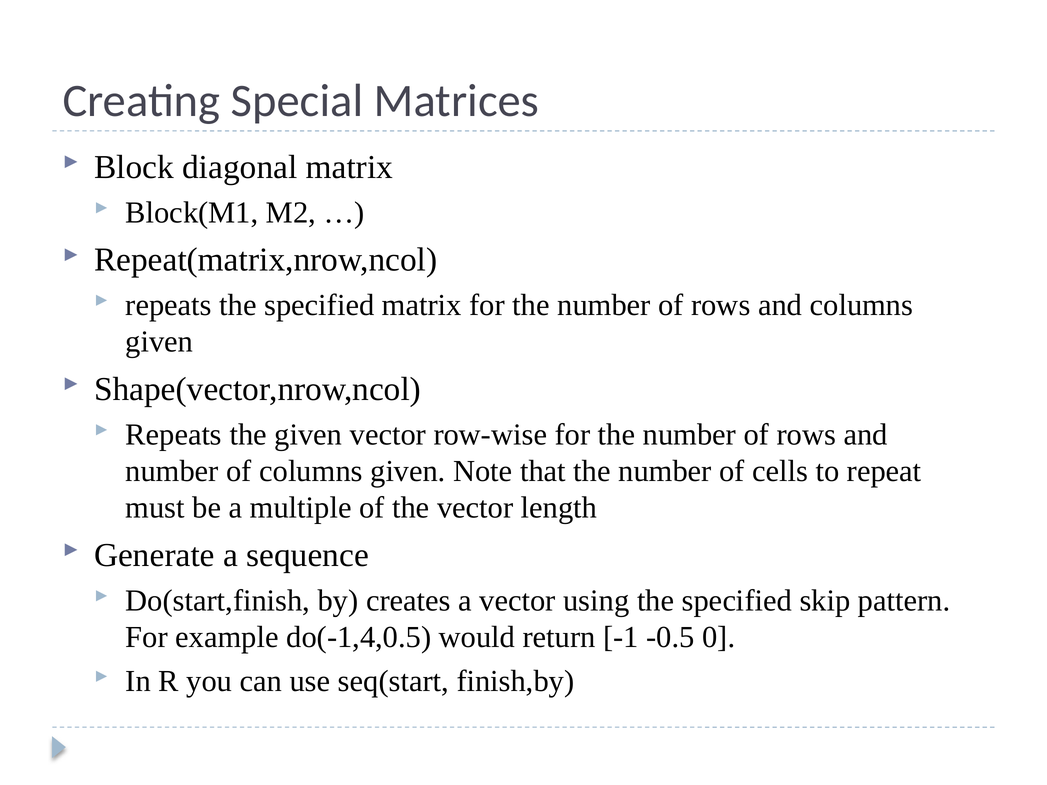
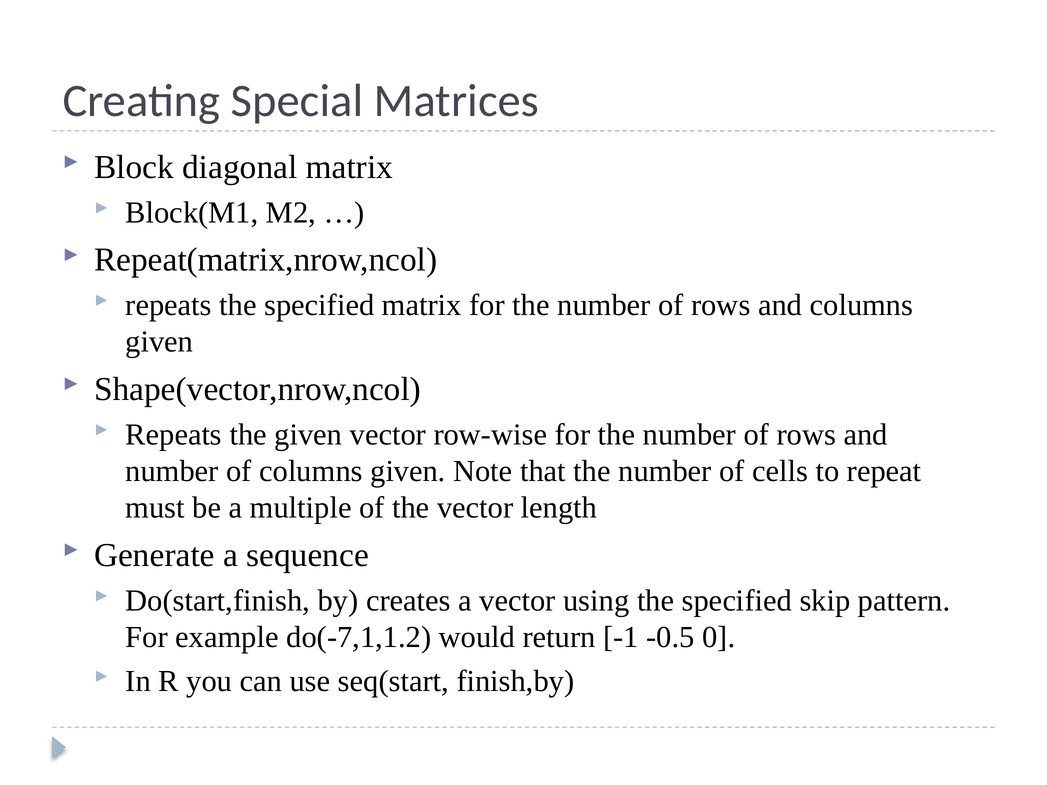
do(-1,4,0.5: do(-1,4,0.5 -> do(-7,1,1.2 (359, 637)
